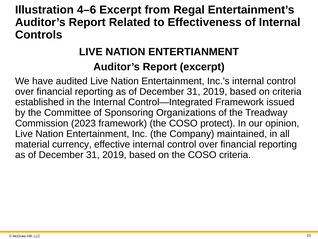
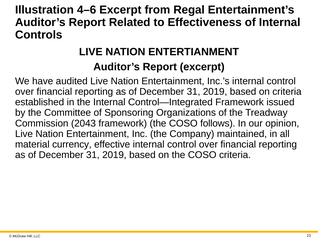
2023: 2023 -> 2043 (83, 123)
protect: protect -> follows (218, 123)
